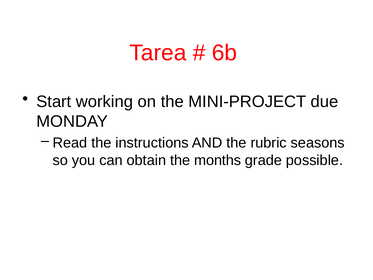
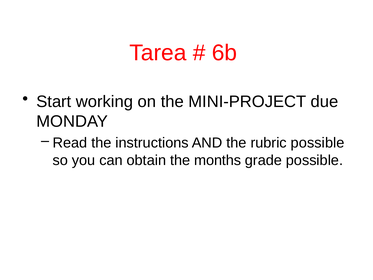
rubric seasons: seasons -> possible (318, 143)
